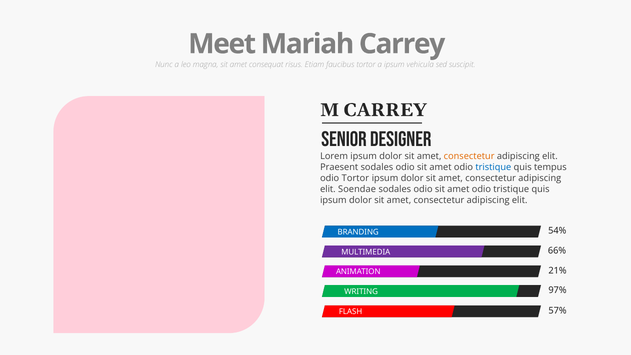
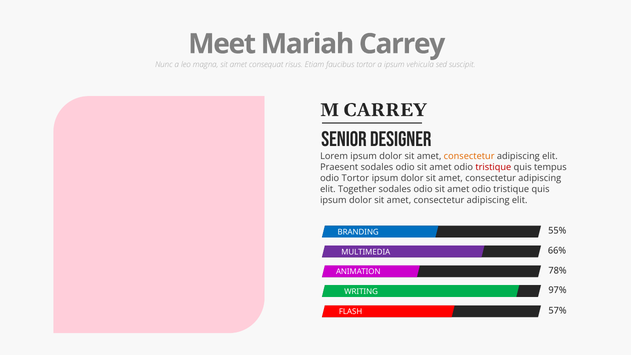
tristique colour: blue -> red (493, 167)
Soendae: Soendae -> Together (357, 189)
54%: 54% -> 55% (557, 231)
21%: 21% -> 78% (557, 271)
